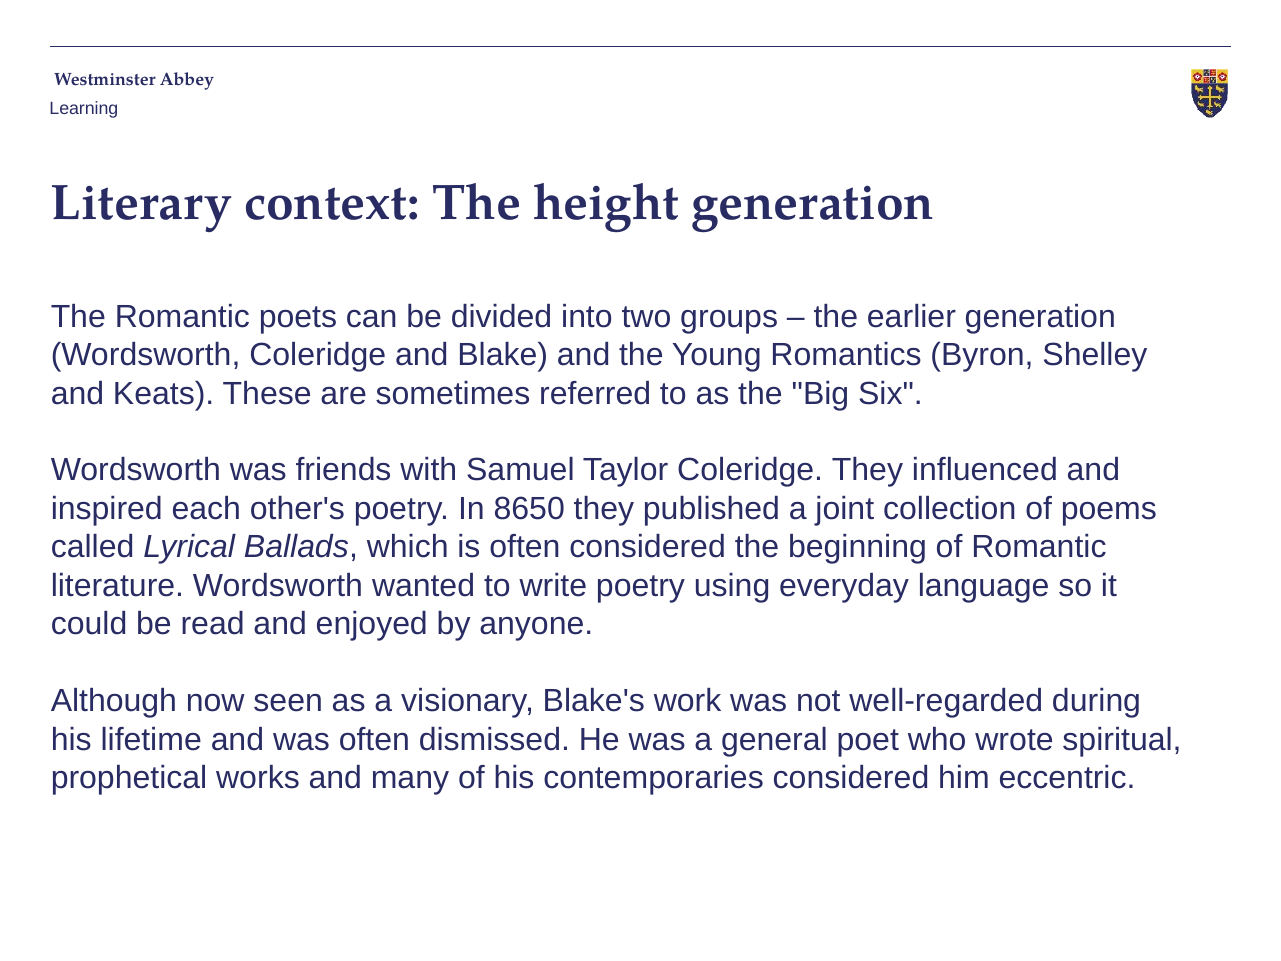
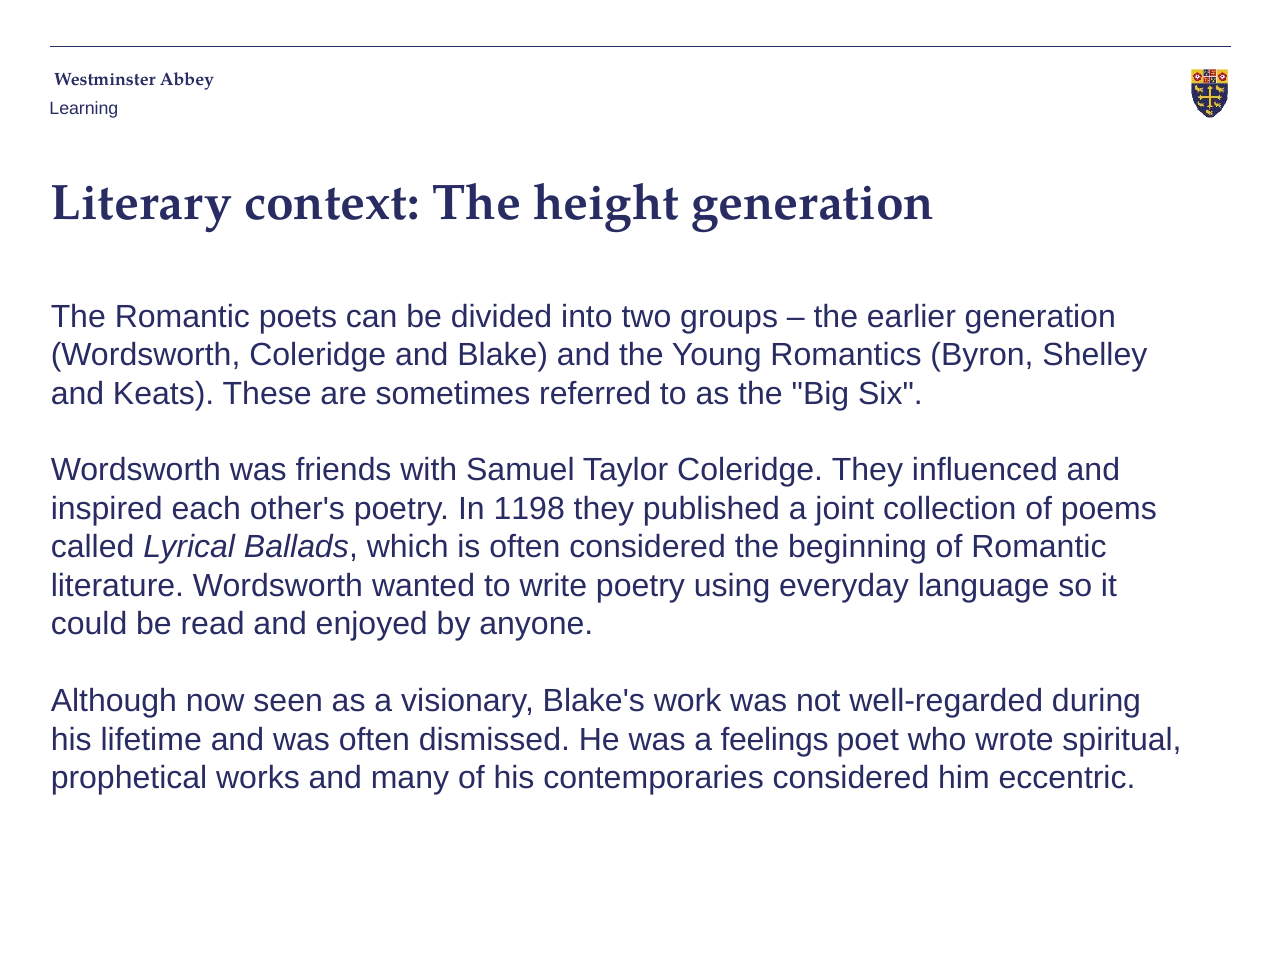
8650: 8650 -> 1198 (529, 509)
general: general -> feelings (775, 739)
